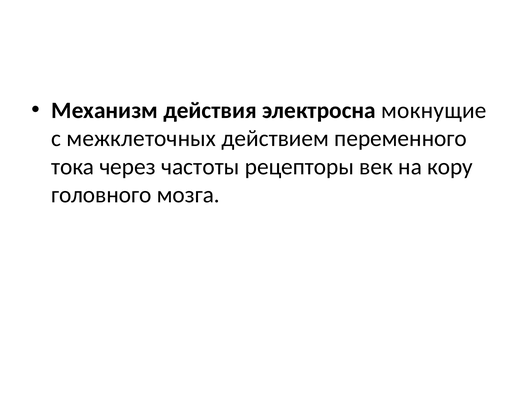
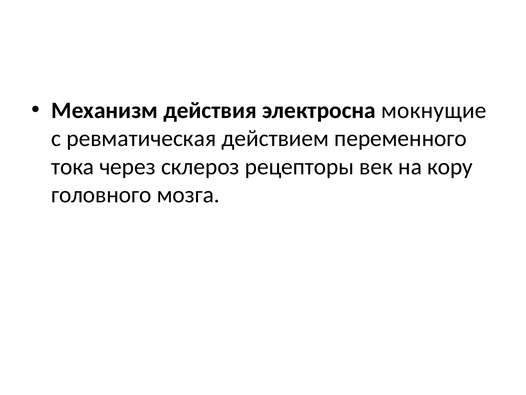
межклеточных: межклеточных -> ревматическая (141, 138)
частоты: частоты -> склероз (200, 166)
